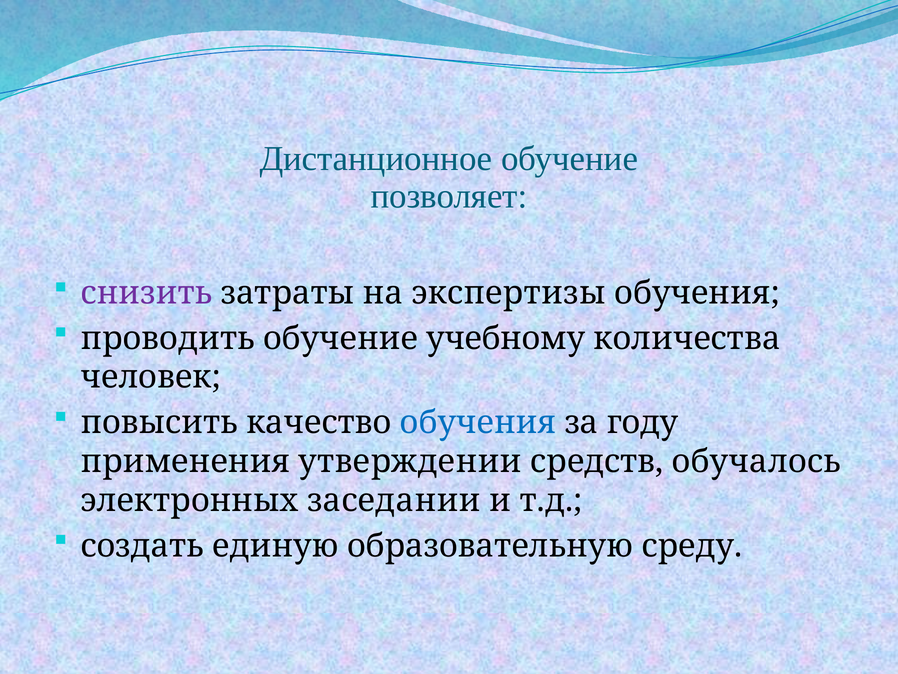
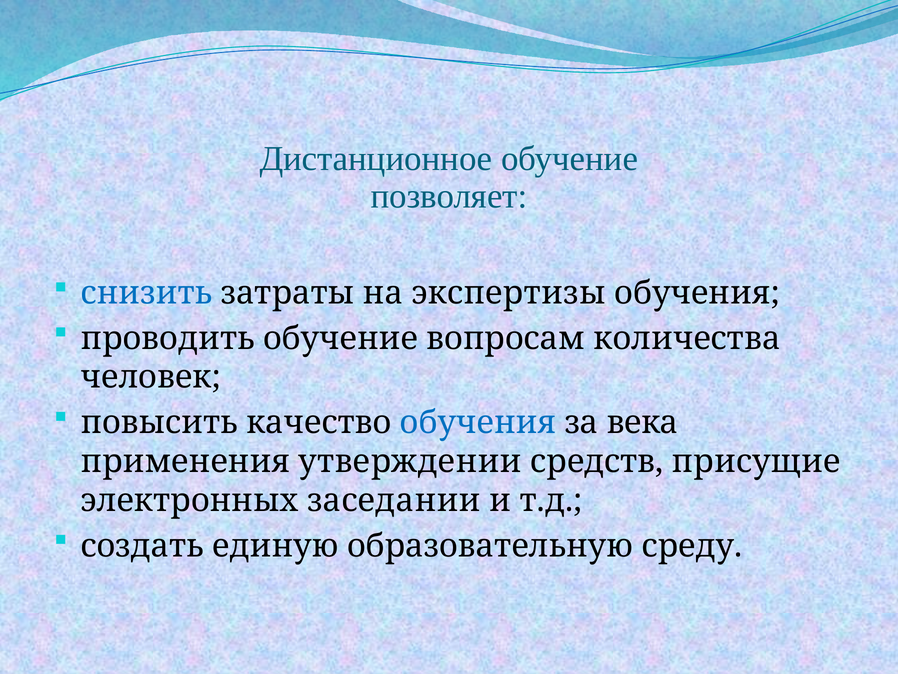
снизить colour: purple -> blue (146, 293)
учебному: учебному -> вопросам (506, 338)
году: году -> века (642, 422)
обучалось: обучалось -> присущие (756, 461)
